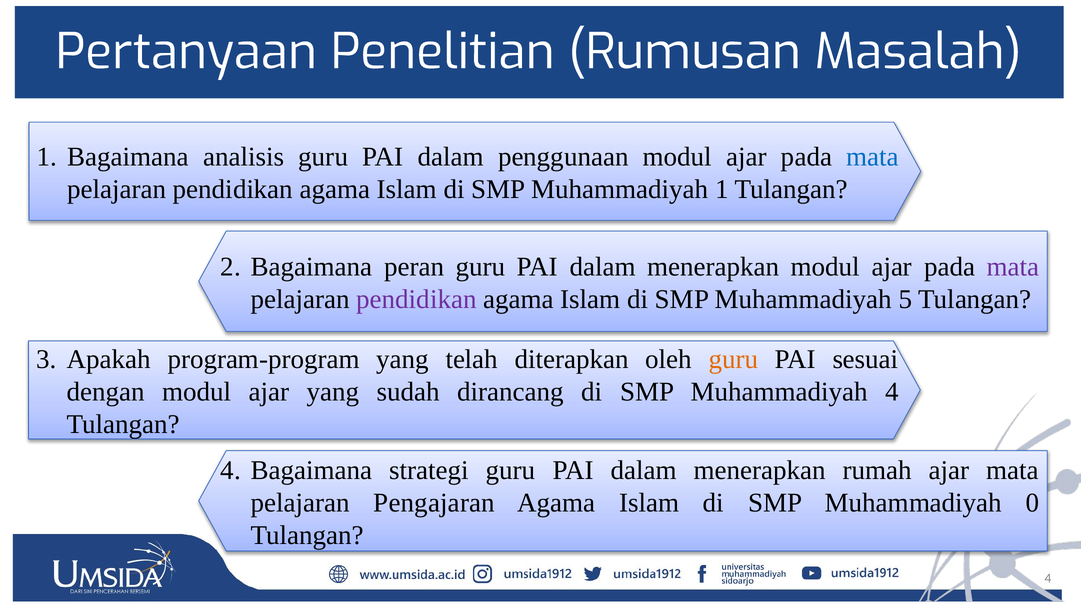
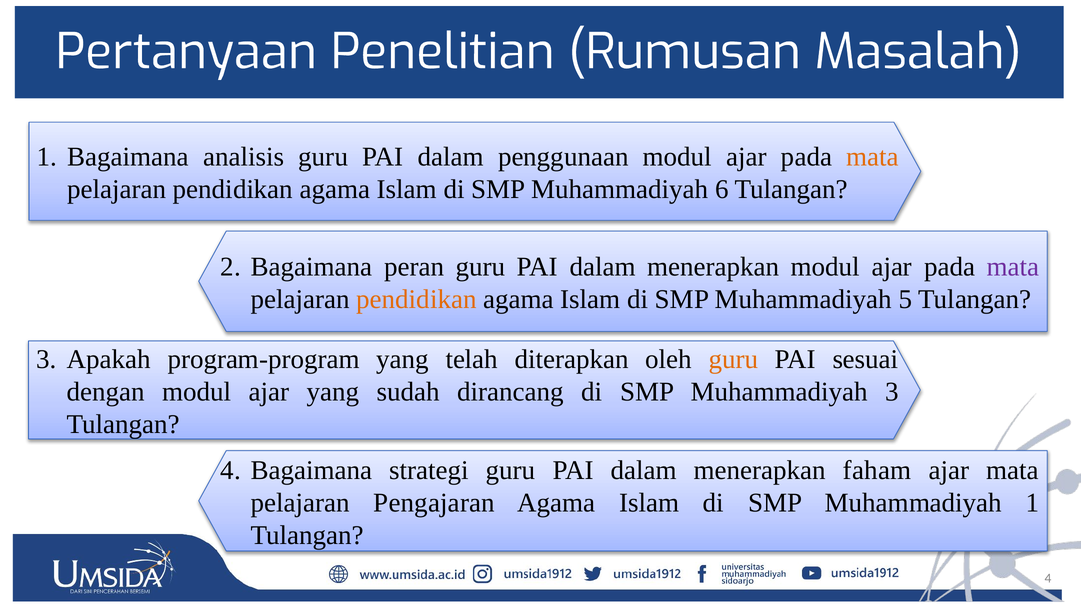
mata colour: blue -> orange (872, 157)
Muhammadiyah 1: 1 -> 6 (722, 189)
pendidikan colour: purple -> orange (416, 299)
Muhammadiyah 4: 4 -> 3 (892, 392)
rumah: rumah -> faham (877, 470)
Muhammadiyah 0: 0 -> 1 (1032, 503)
